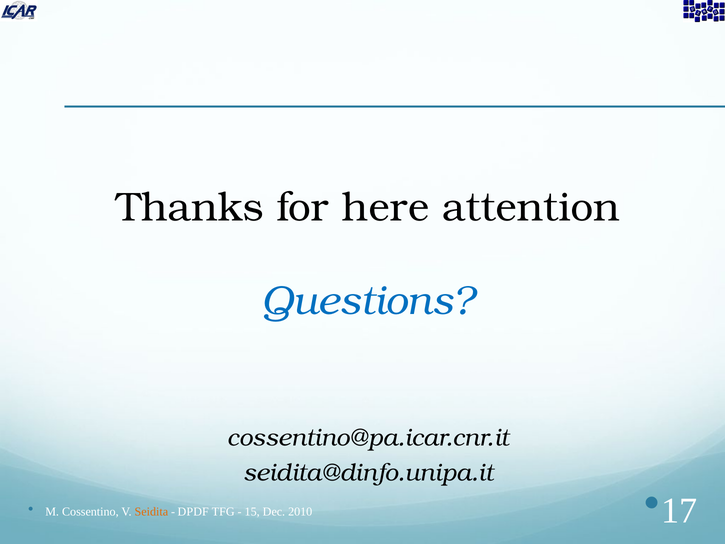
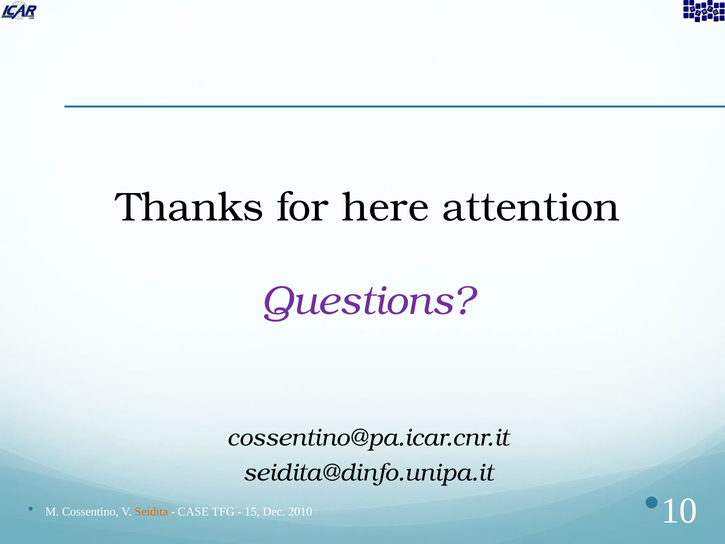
Questions colour: blue -> purple (368, 301)
DPDF: DPDF -> CASE (193, 512)
17: 17 -> 10 (679, 510)
